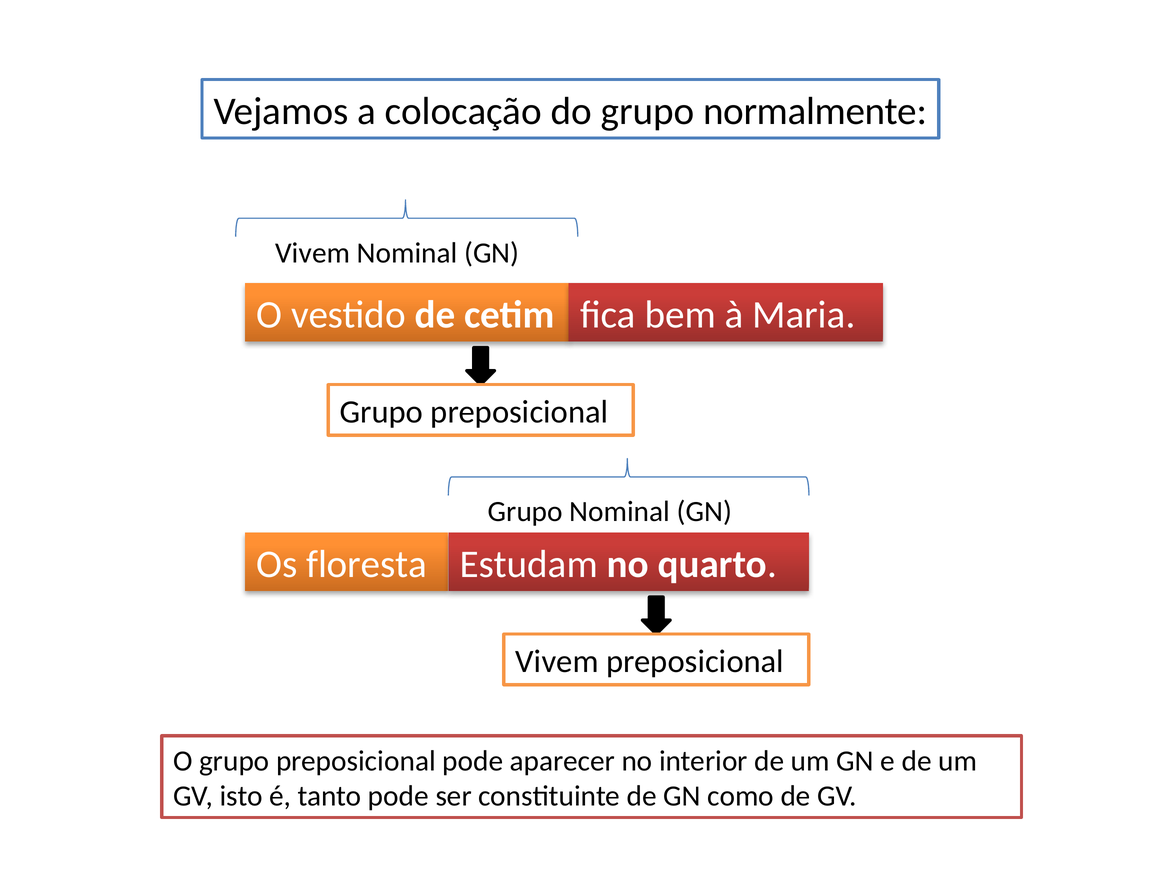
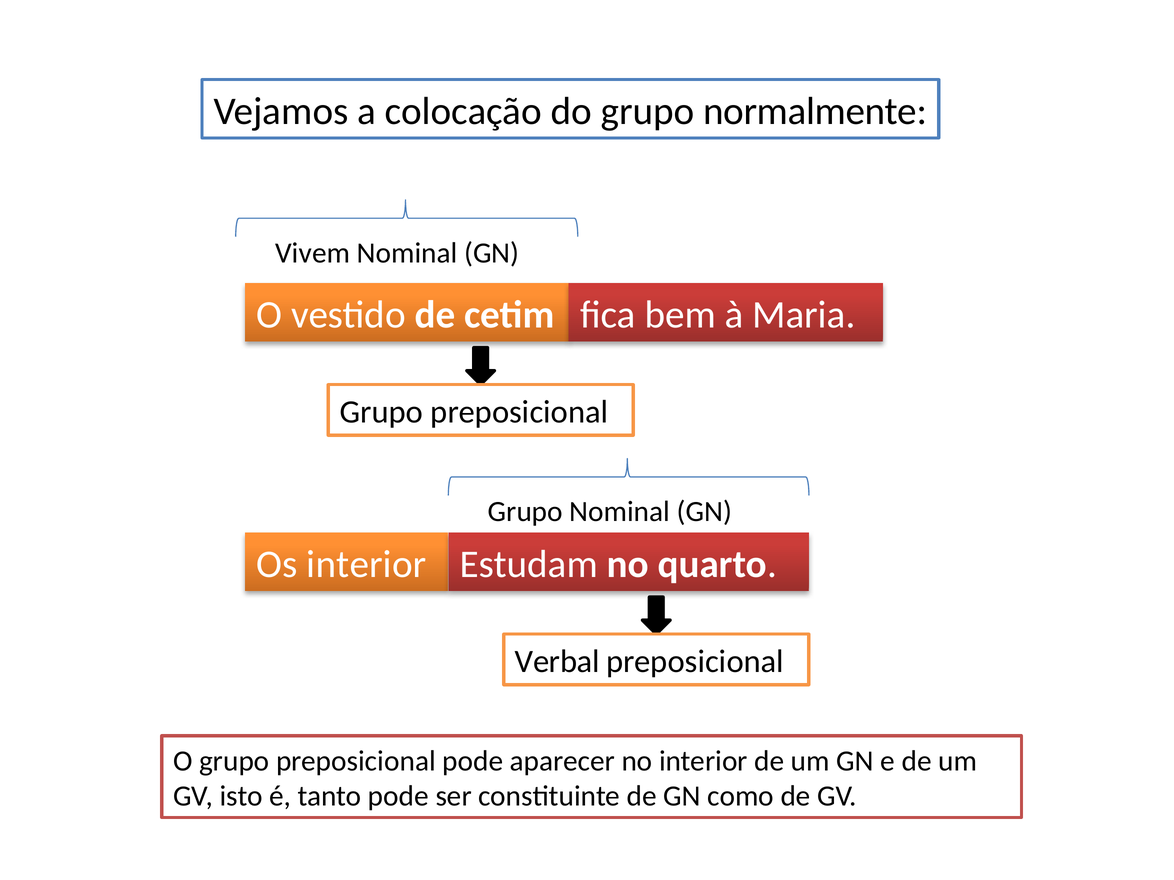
Os floresta: floresta -> interior (366, 565)
Vivem: Vivem -> Verbal (557, 662)
